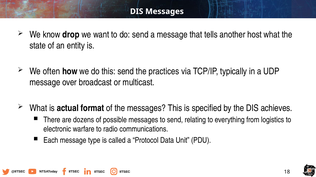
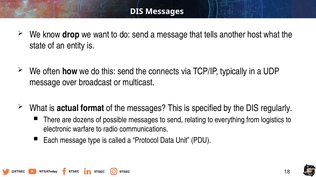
practices: practices -> connects (164, 72)
achieves: achieves -> regularly (277, 108)
